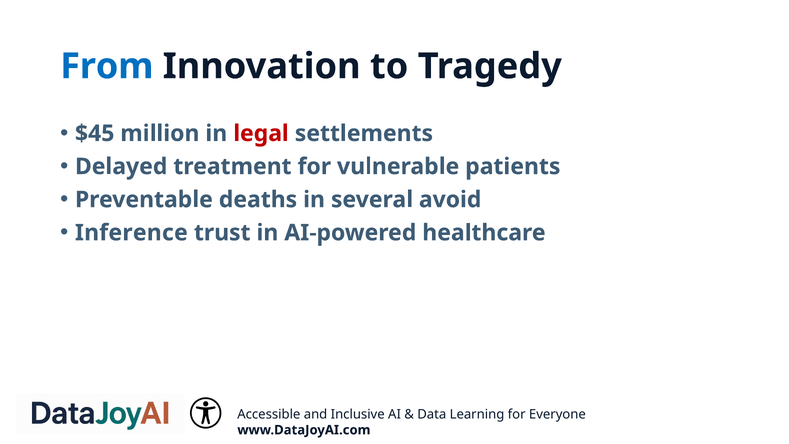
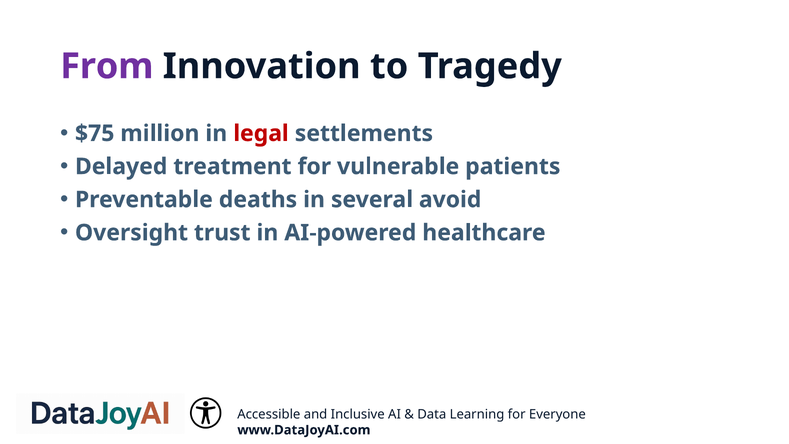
From colour: blue -> purple (107, 66)
$45: $45 -> $75 (95, 133)
Inference: Inference -> Oversight (131, 233)
